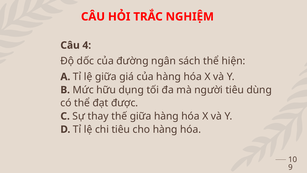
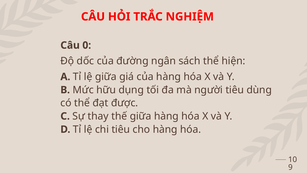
4: 4 -> 0 (87, 45)
